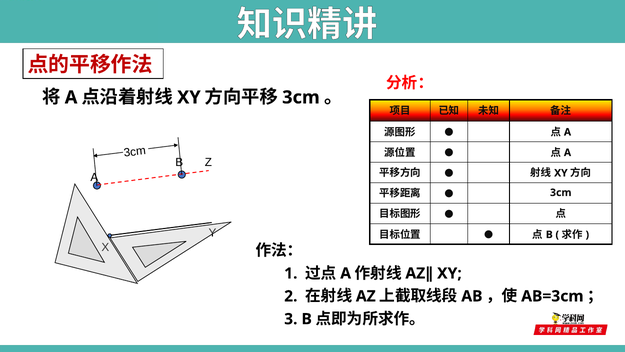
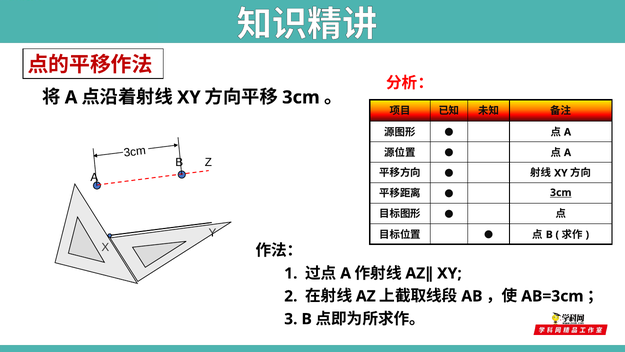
3cm underline: none -> present (561, 192)
